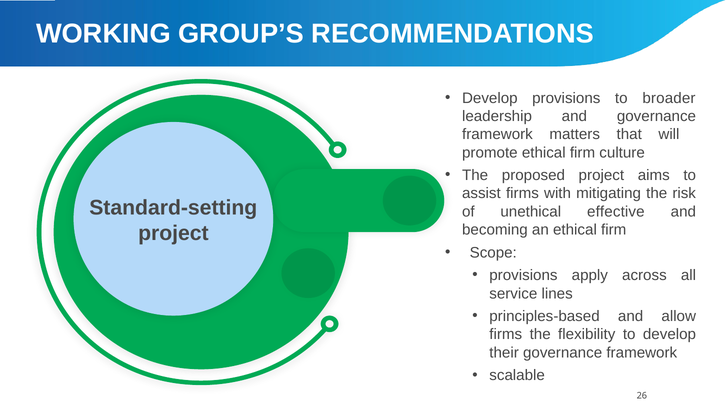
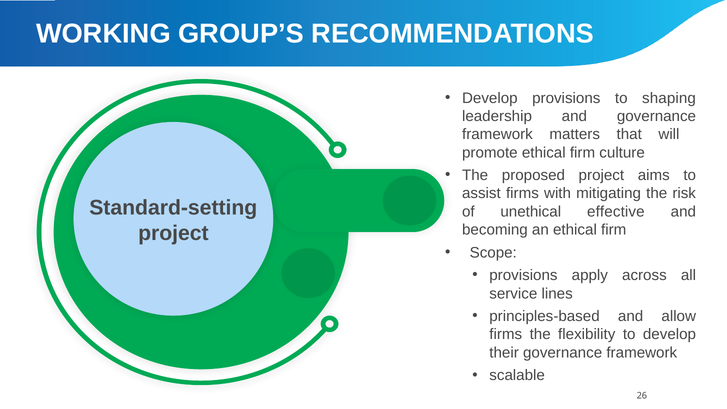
broader: broader -> shaping (669, 98)
